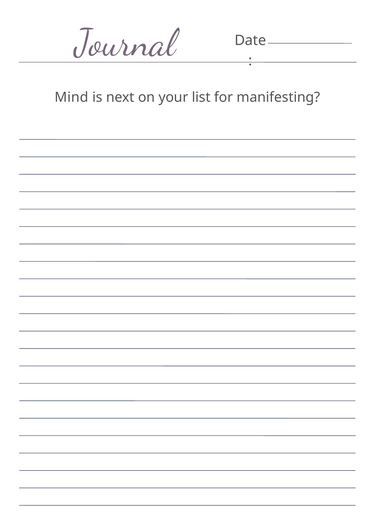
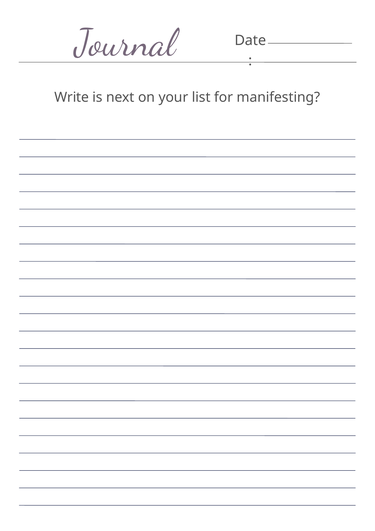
Mind: Mind -> Write (72, 97)
